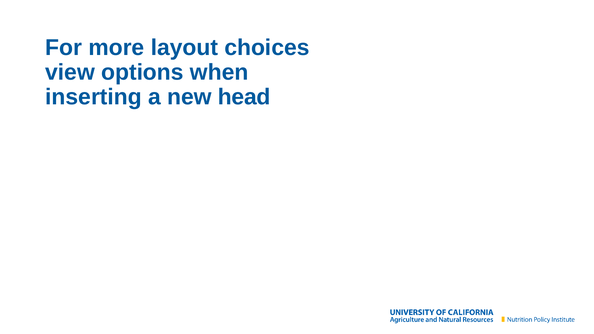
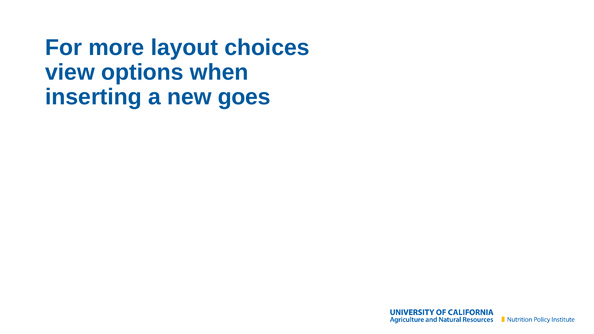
head: head -> goes (244, 97)
